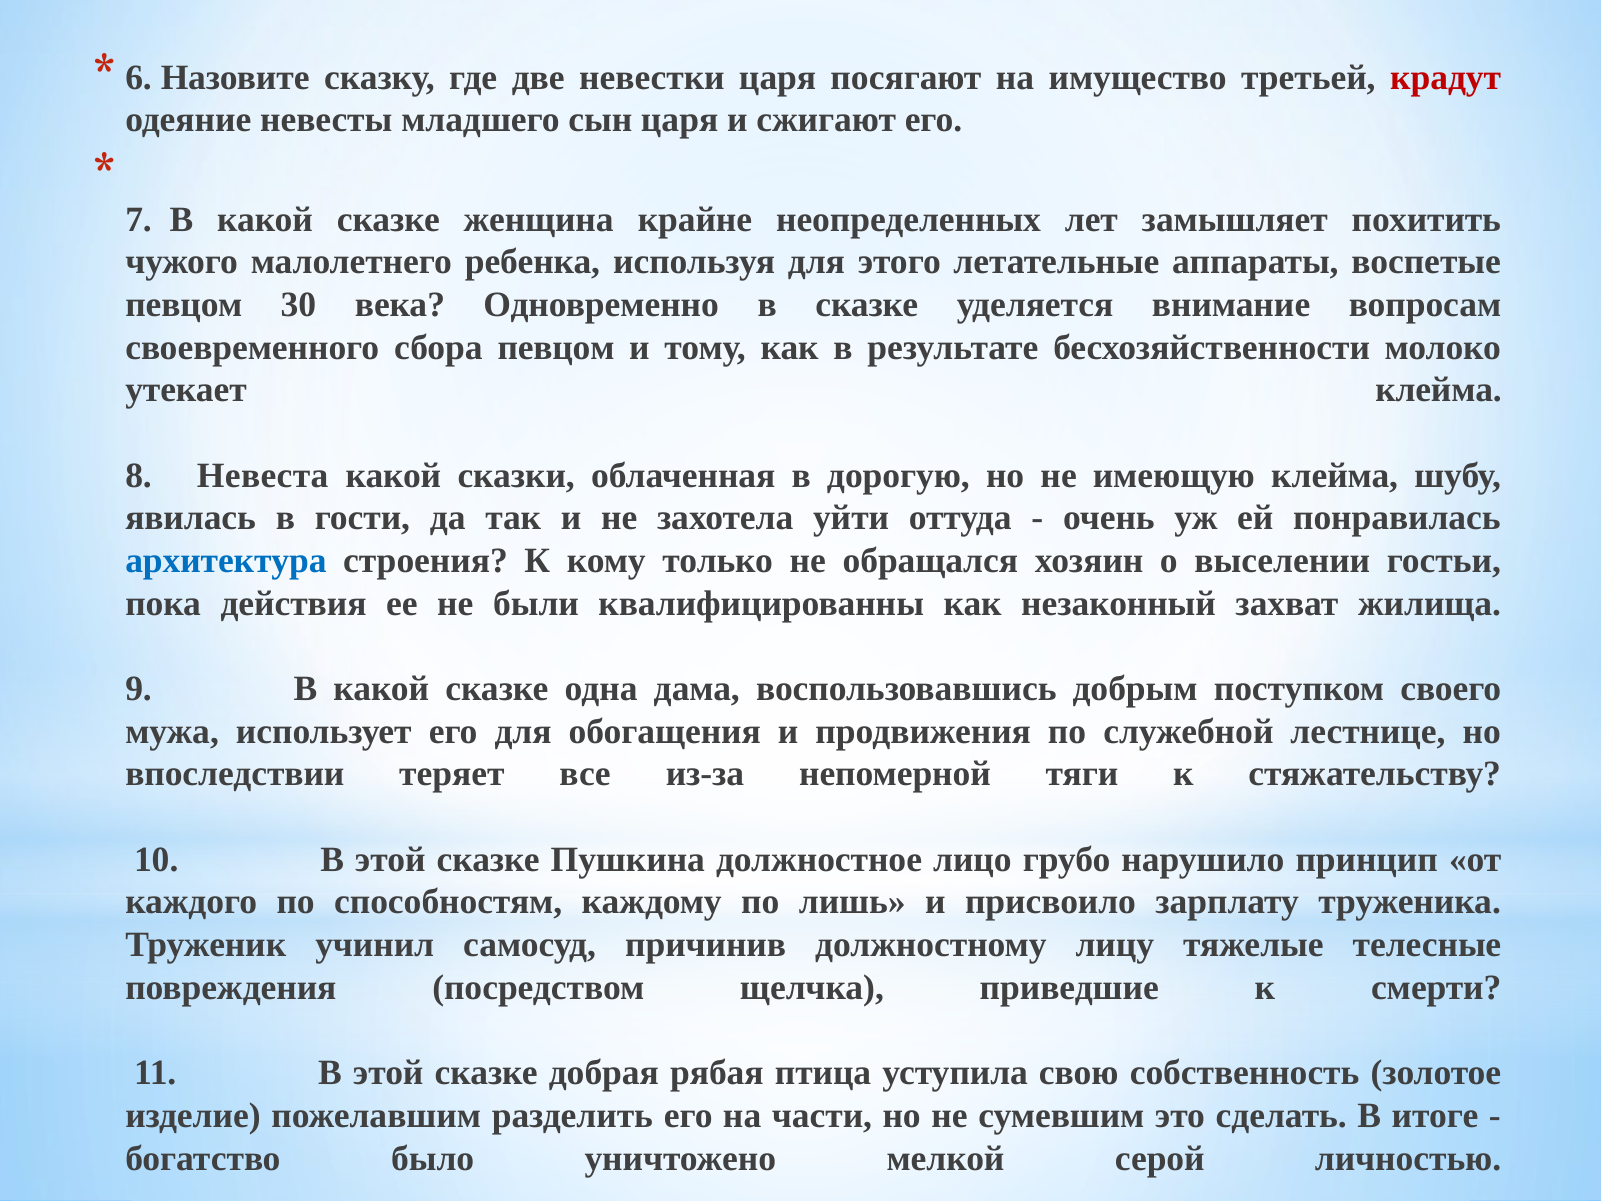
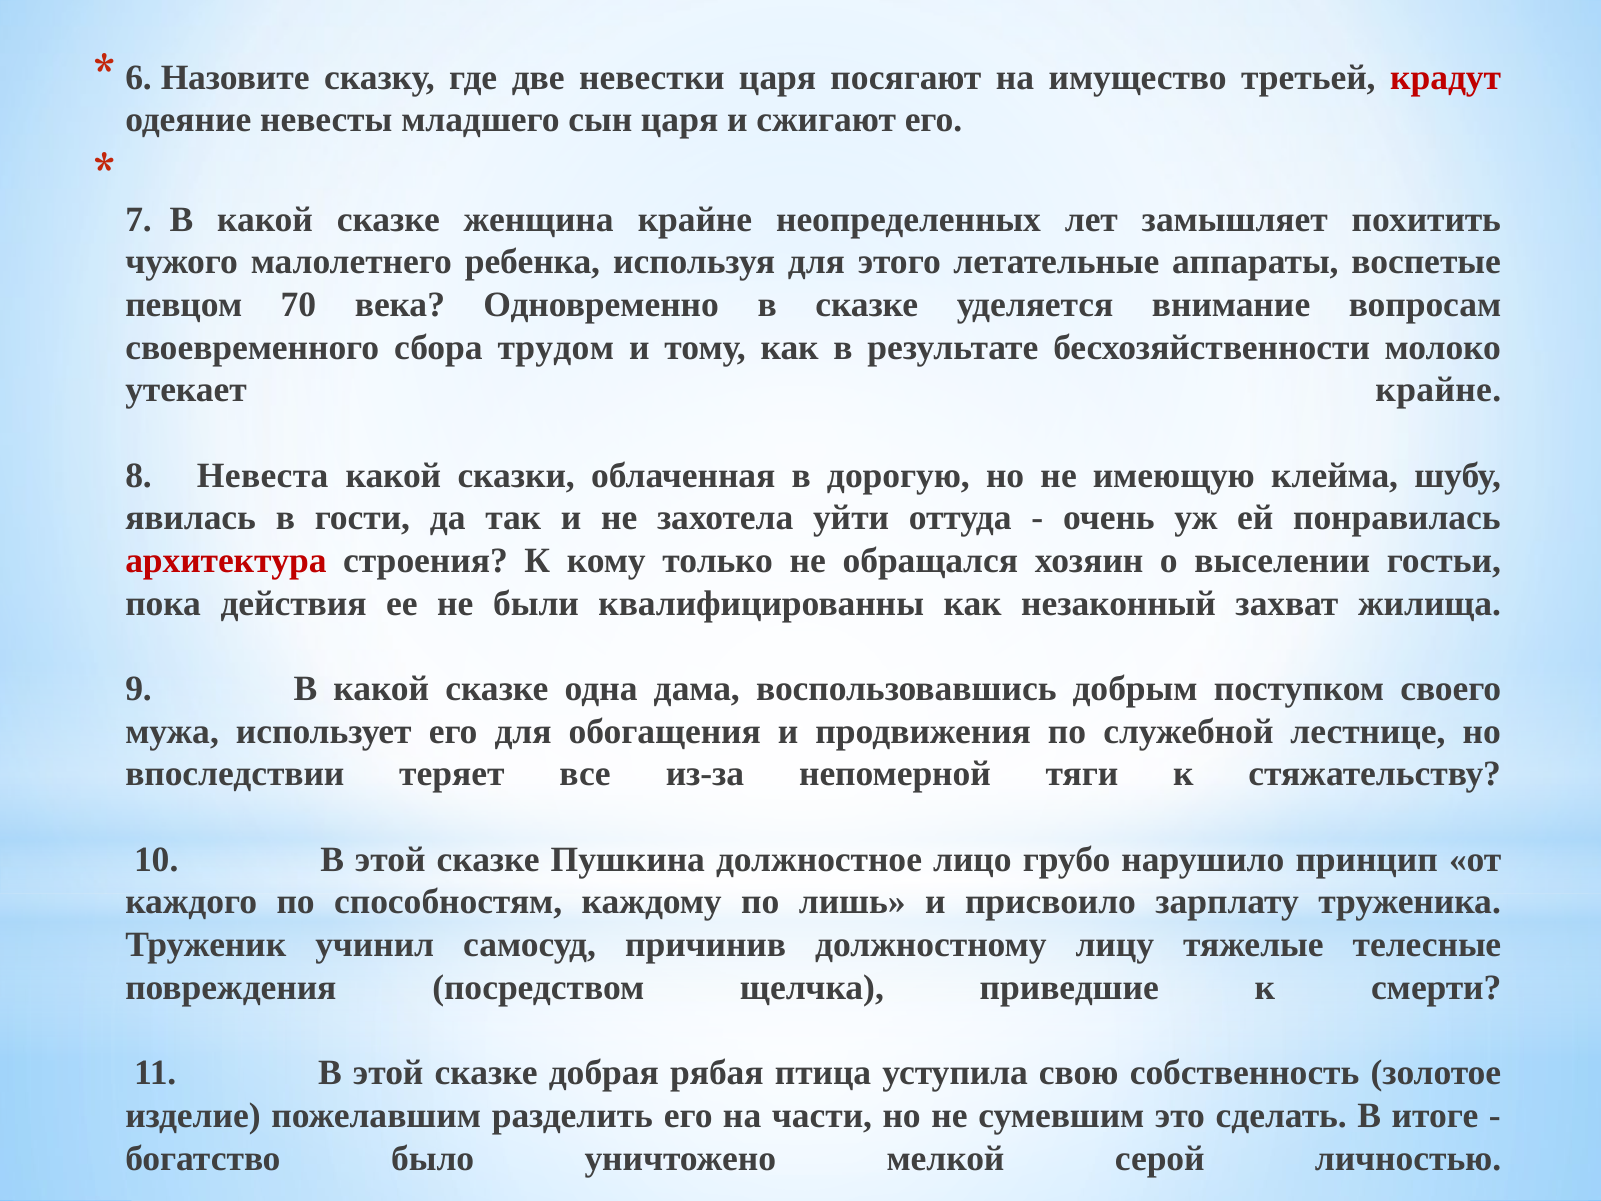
30: 30 -> 70 (298, 305)
сбора певцом: певцом -> трудом (556, 347)
утекает клейма: клейма -> крайне (1438, 390)
архитектура colour: blue -> red (226, 561)
